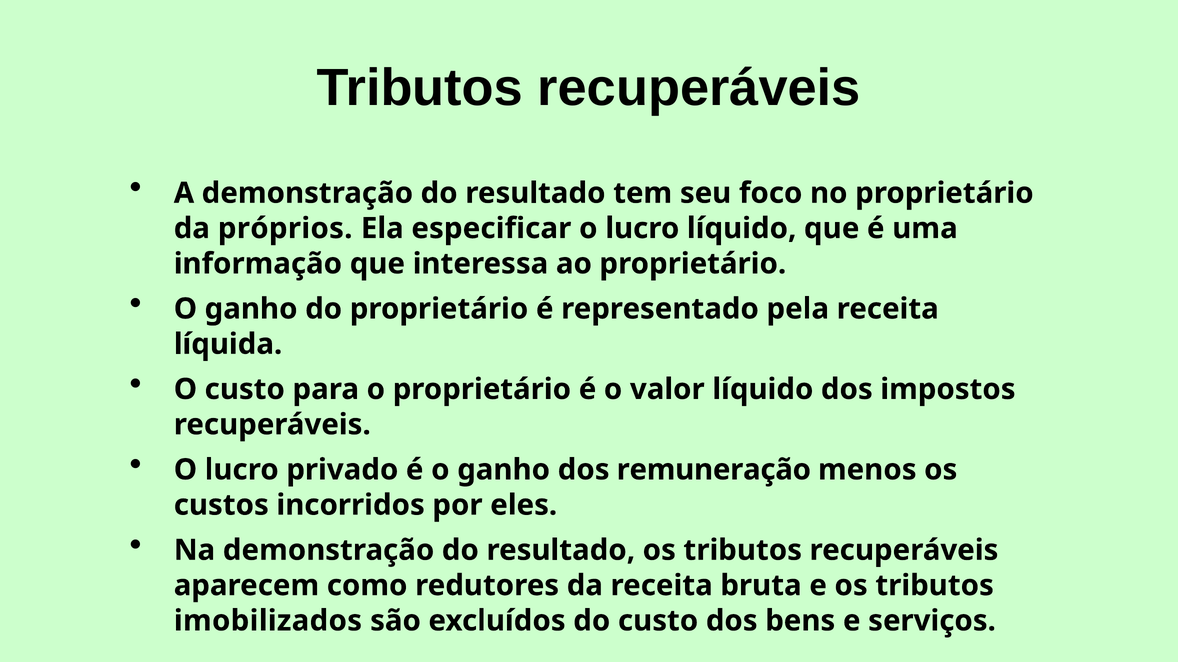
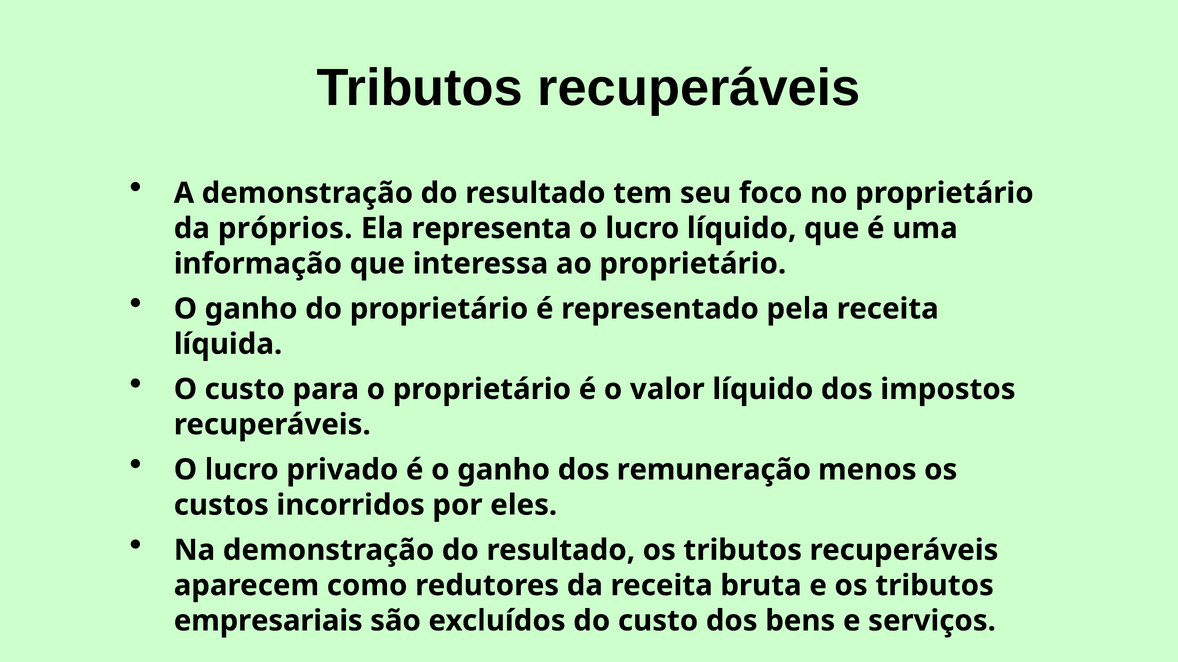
especificar: especificar -> representa (491, 229)
imobilizados: imobilizados -> empresariais (268, 621)
